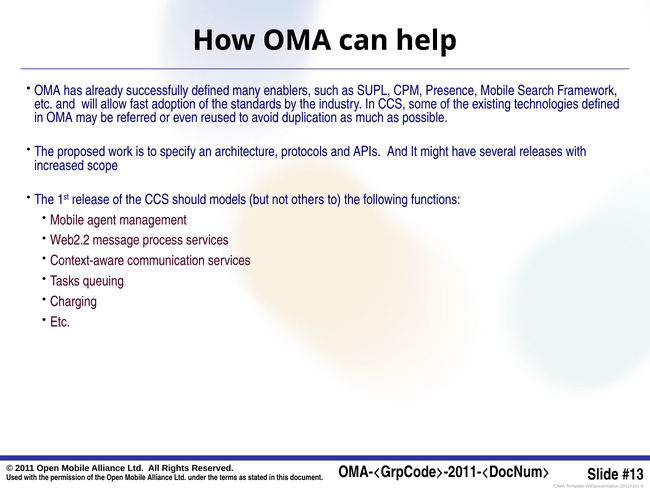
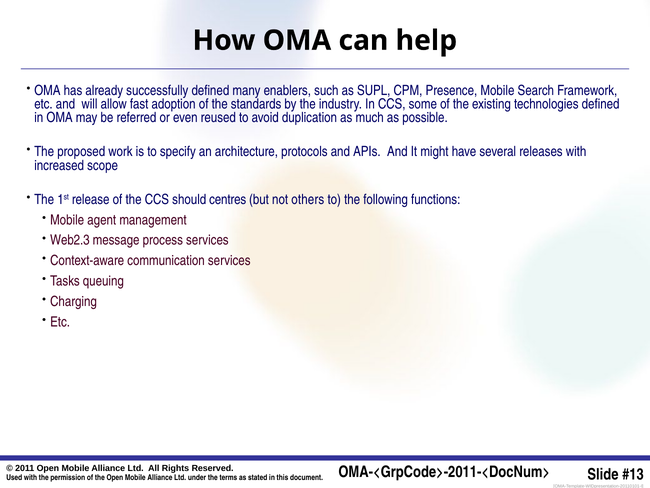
models: models -> centres (228, 199)
Web2.2: Web2.2 -> Web2.3 (70, 240)
